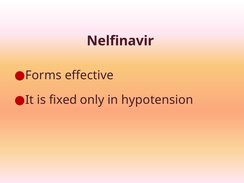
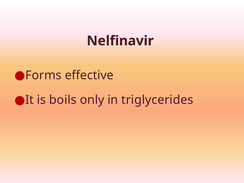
fixed: fixed -> boils (63, 100)
hypotension: hypotension -> triglycerides (157, 100)
